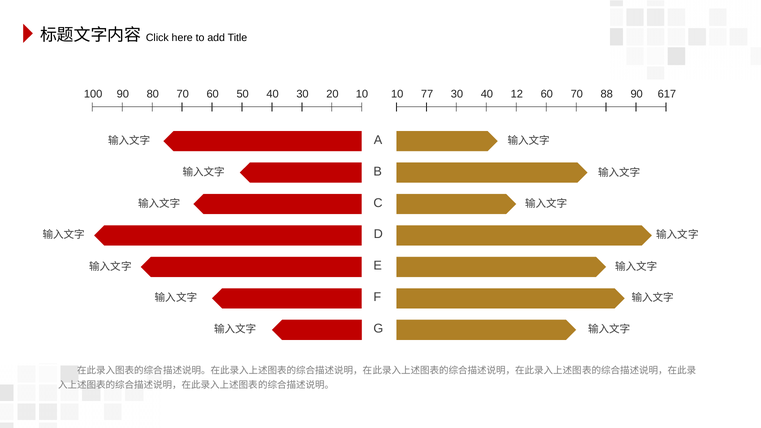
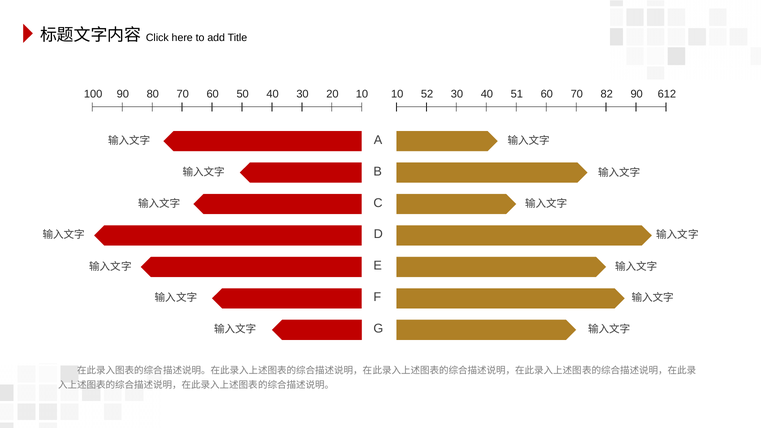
77: 77 -> 52 (427, 94)
12: 12 -> 51 (517, 94)
88: 88 -> 82 (607, 94)
617: 617 -> 612 (667, 94)
